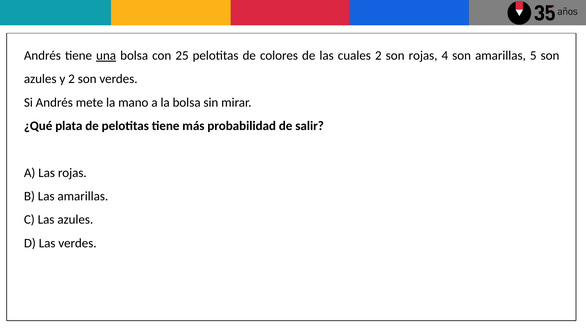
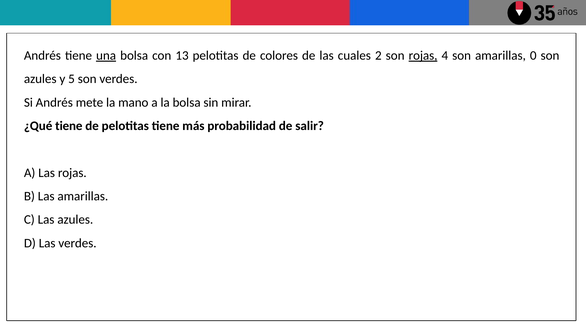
25: 25 -> 13 (182, 56)
rojas underline: none -> present (423, 56)
5: 5 -> 0 (533, 56)
y 2: 2 -> 5 (72, 79)
¿Qué plata: plata -> tiene (69, 126)
